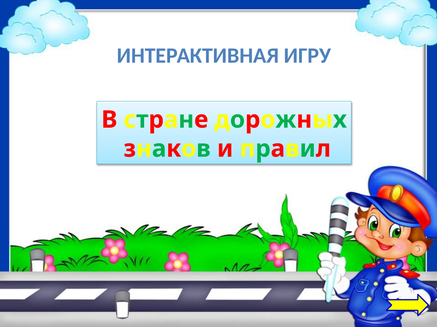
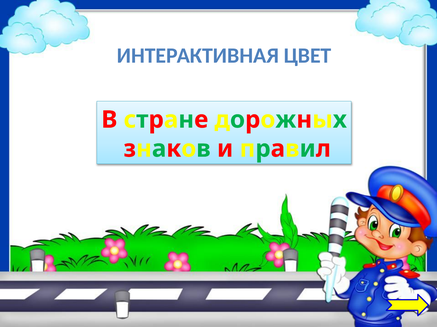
ИГРУ: ИГРУ -> ЦВЕТ (308, 56)
